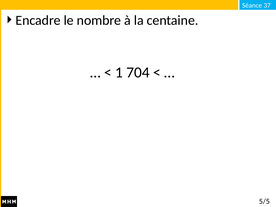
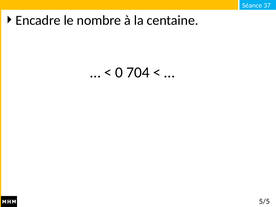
1: 1 -> 0 (119, 72)
